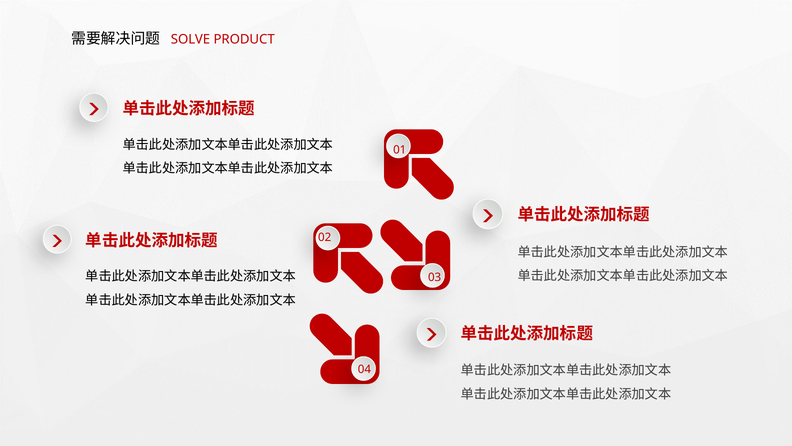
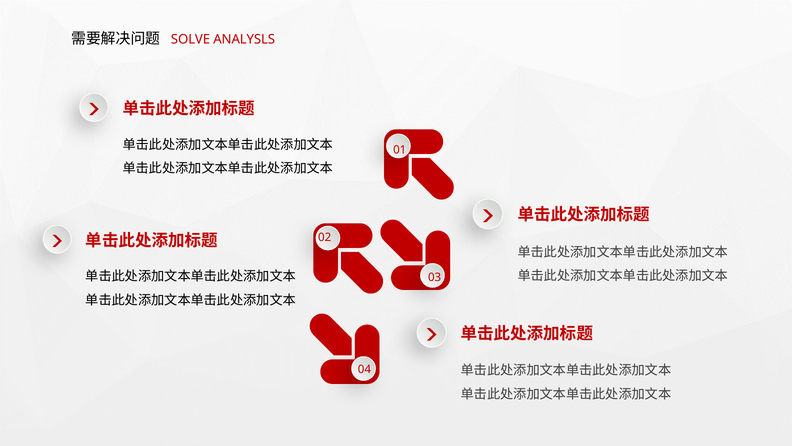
PRODUCT: PRODUCT -> ANALYSLS (244, 39)
